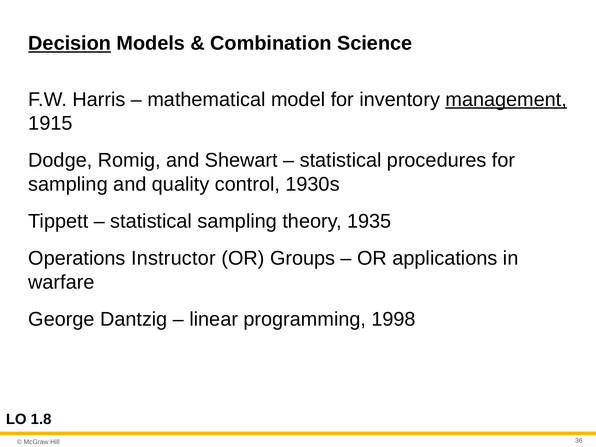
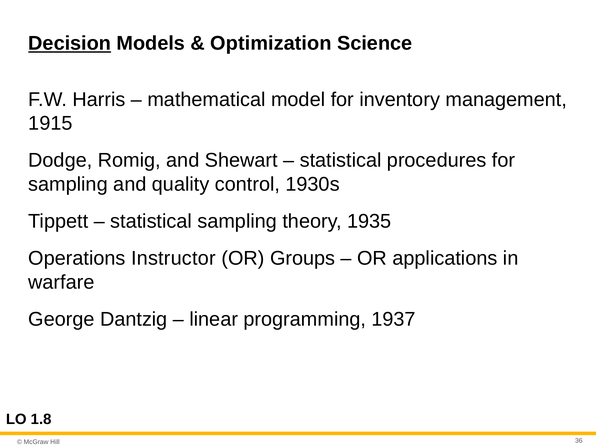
Combination: Combination -> Optimization (271, 43)
management underline: present -> none (506, 100)
1998: 1998 -> 1937 (394, 319)
